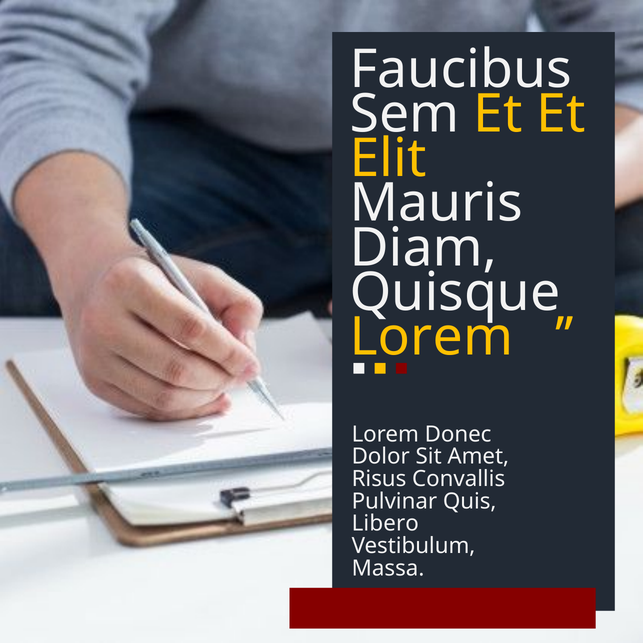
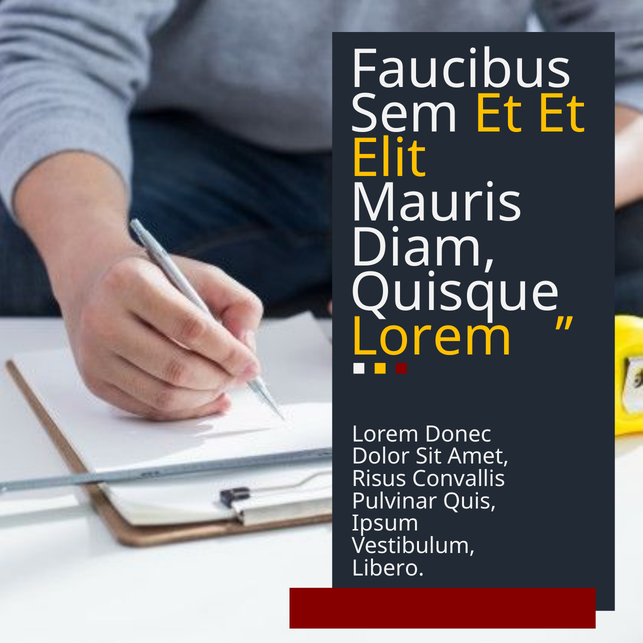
Libero: Libero -> Ipsum (385, 524)
Massa: Massa -> Libero (388, 568)
